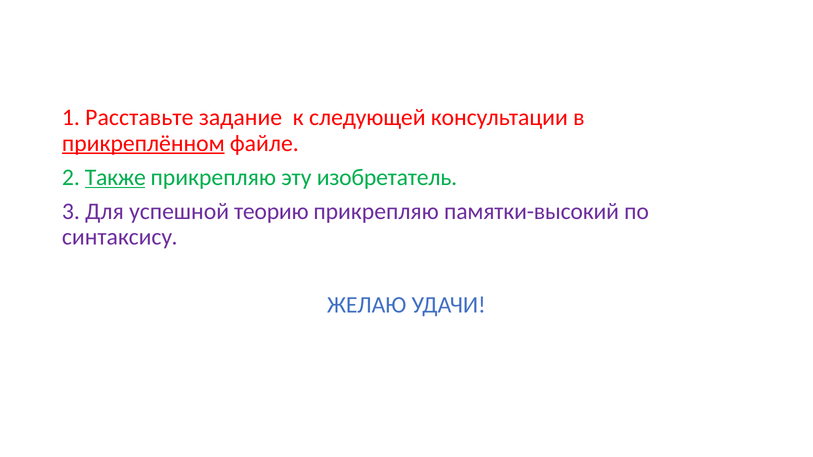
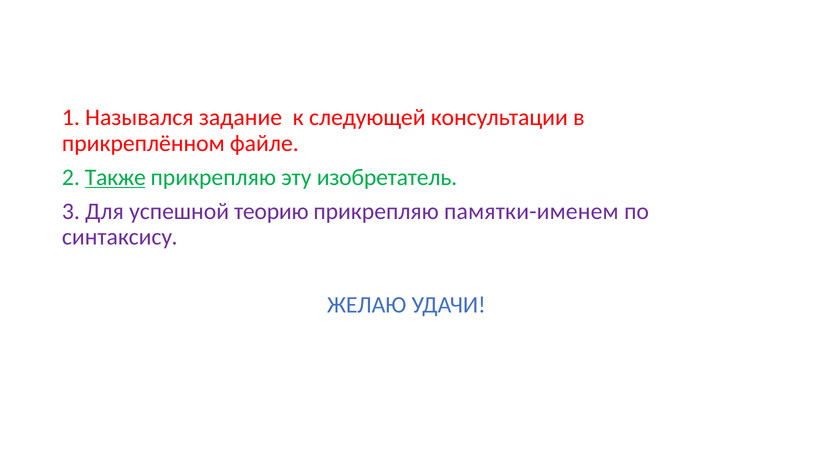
Расставьте: Расставьте -> Назывался (139, 118)
прикреплённом underline: present -> none (143, 143)
памятки-высокий: памятки-высокий -> памятки-именем (531, 212)
